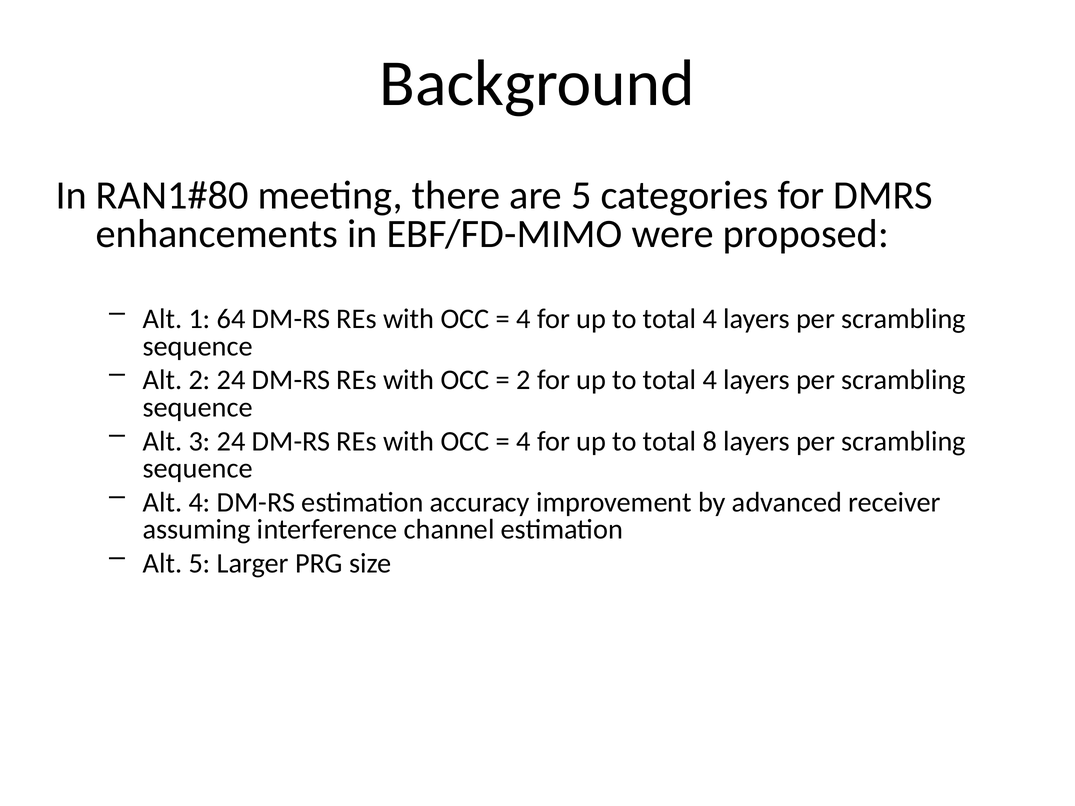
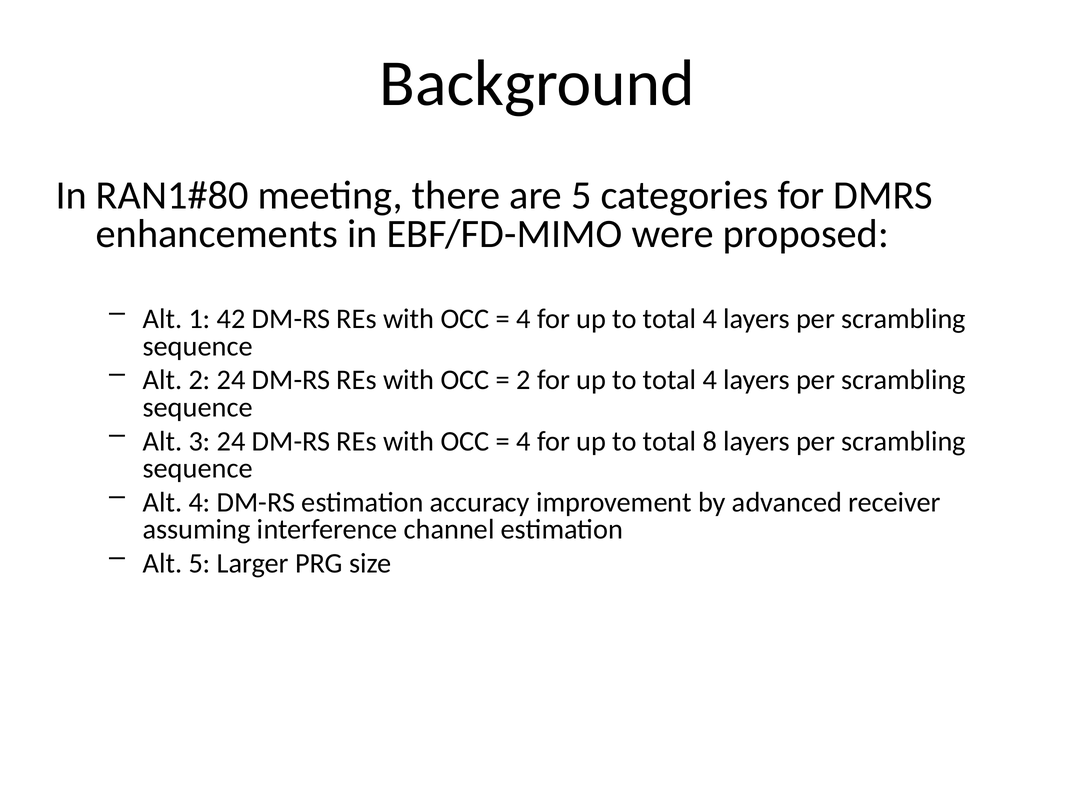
64: 64 -> 42 (231, 319)
